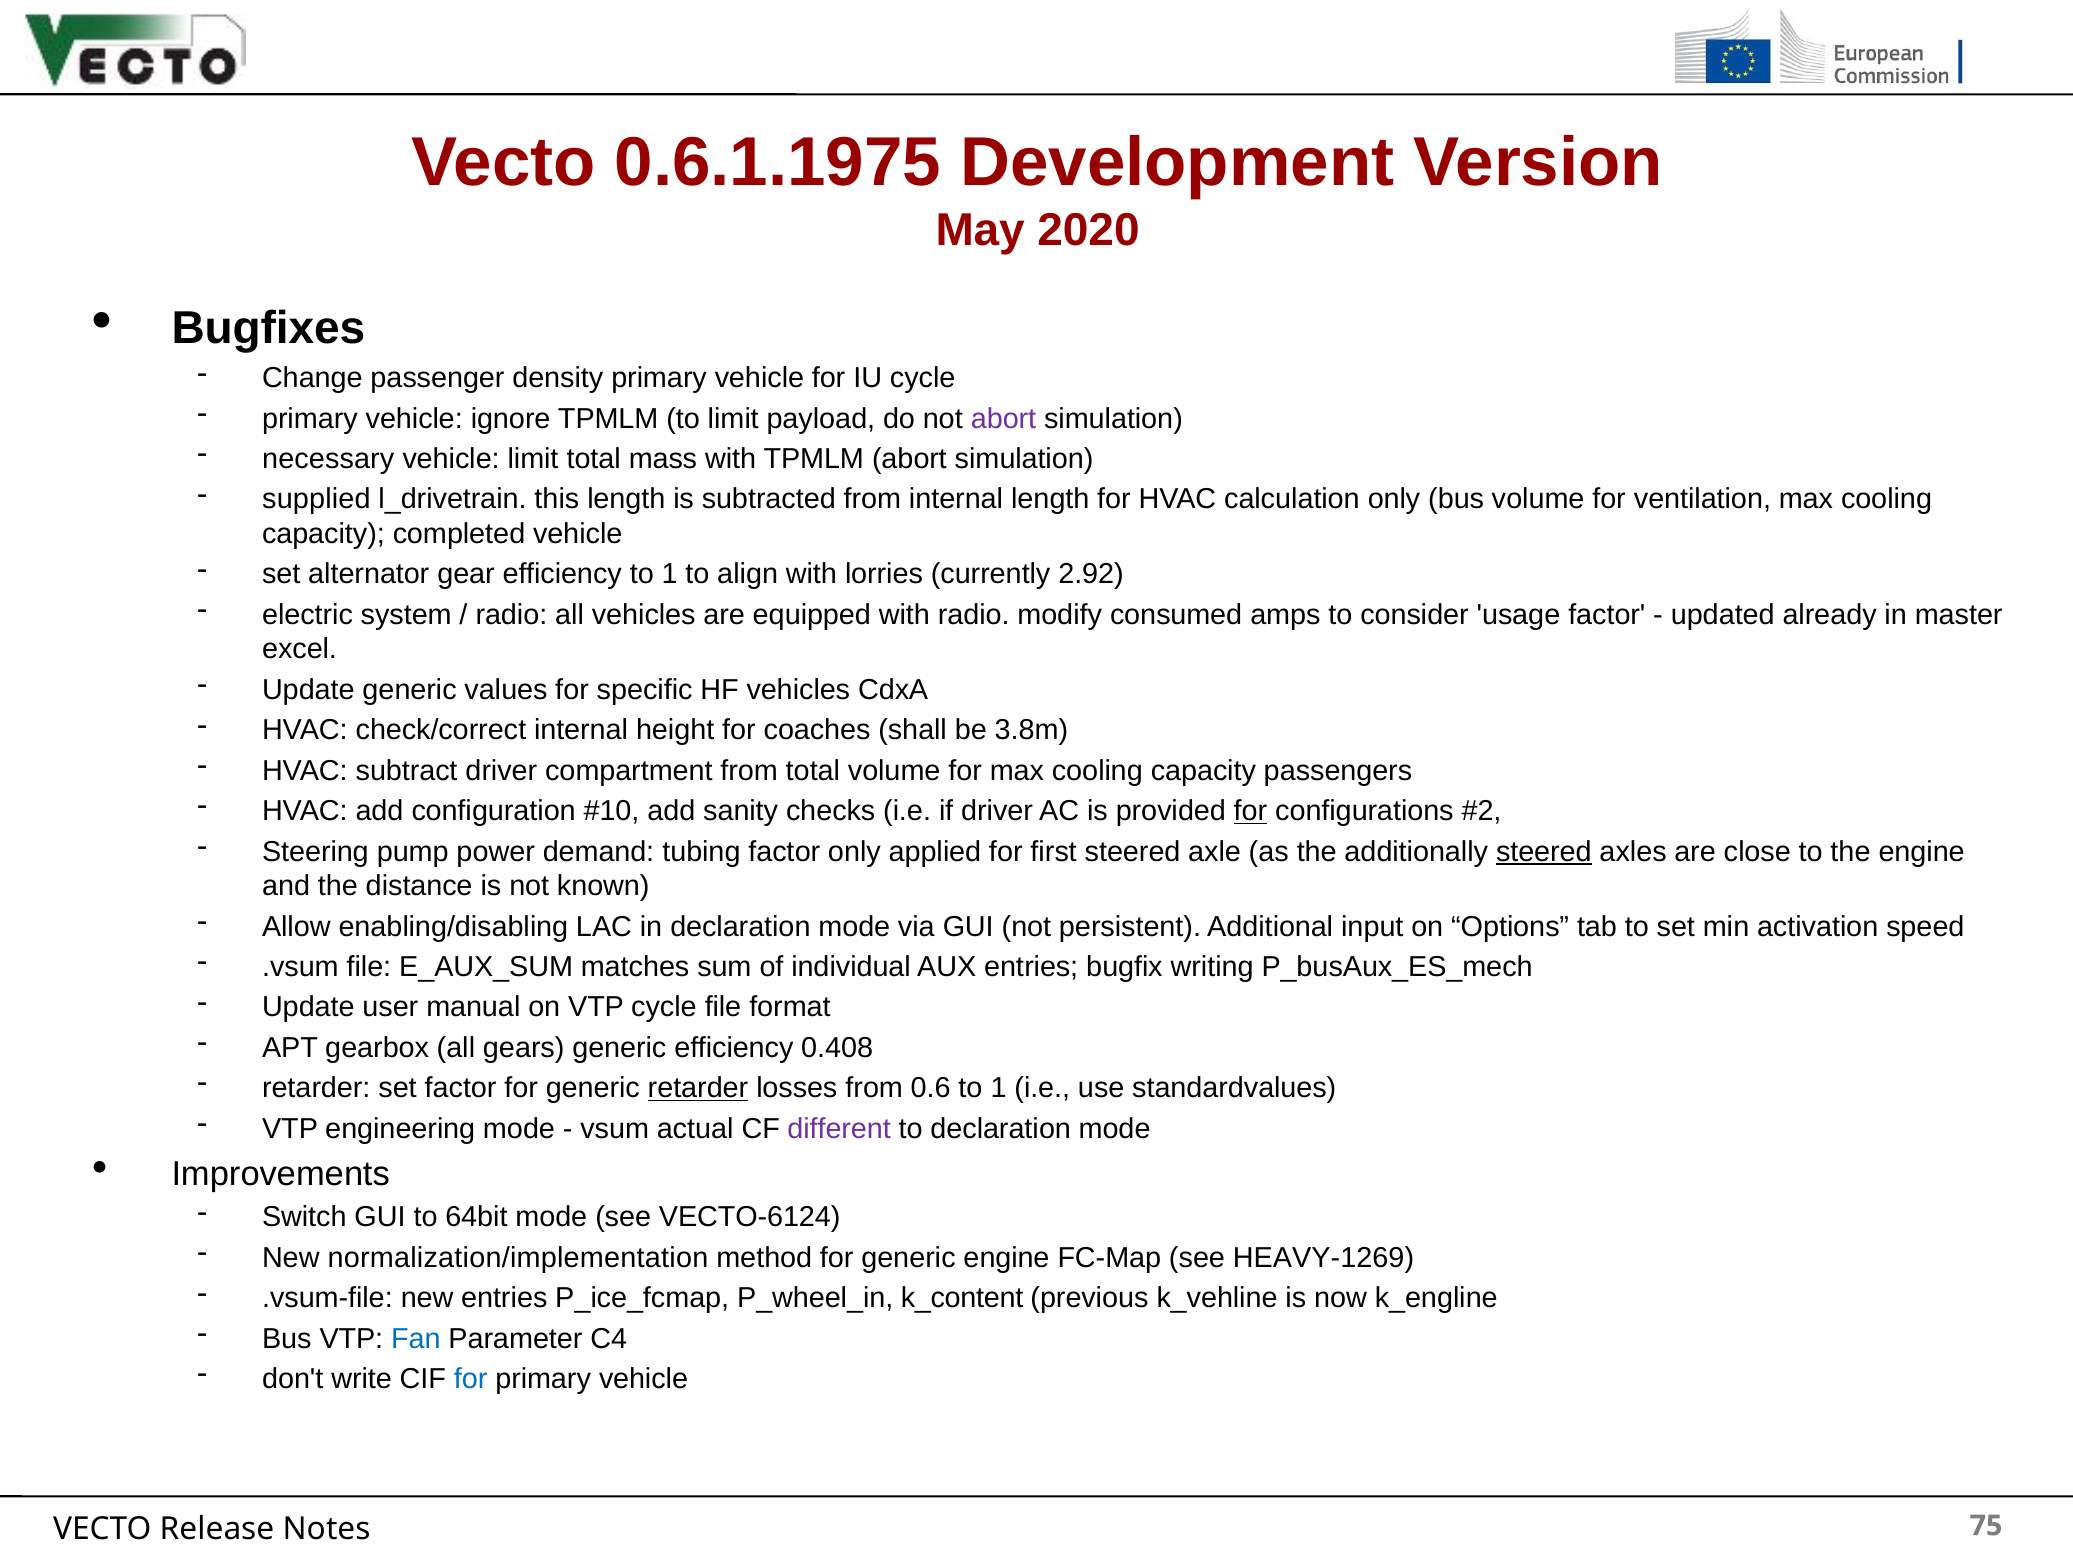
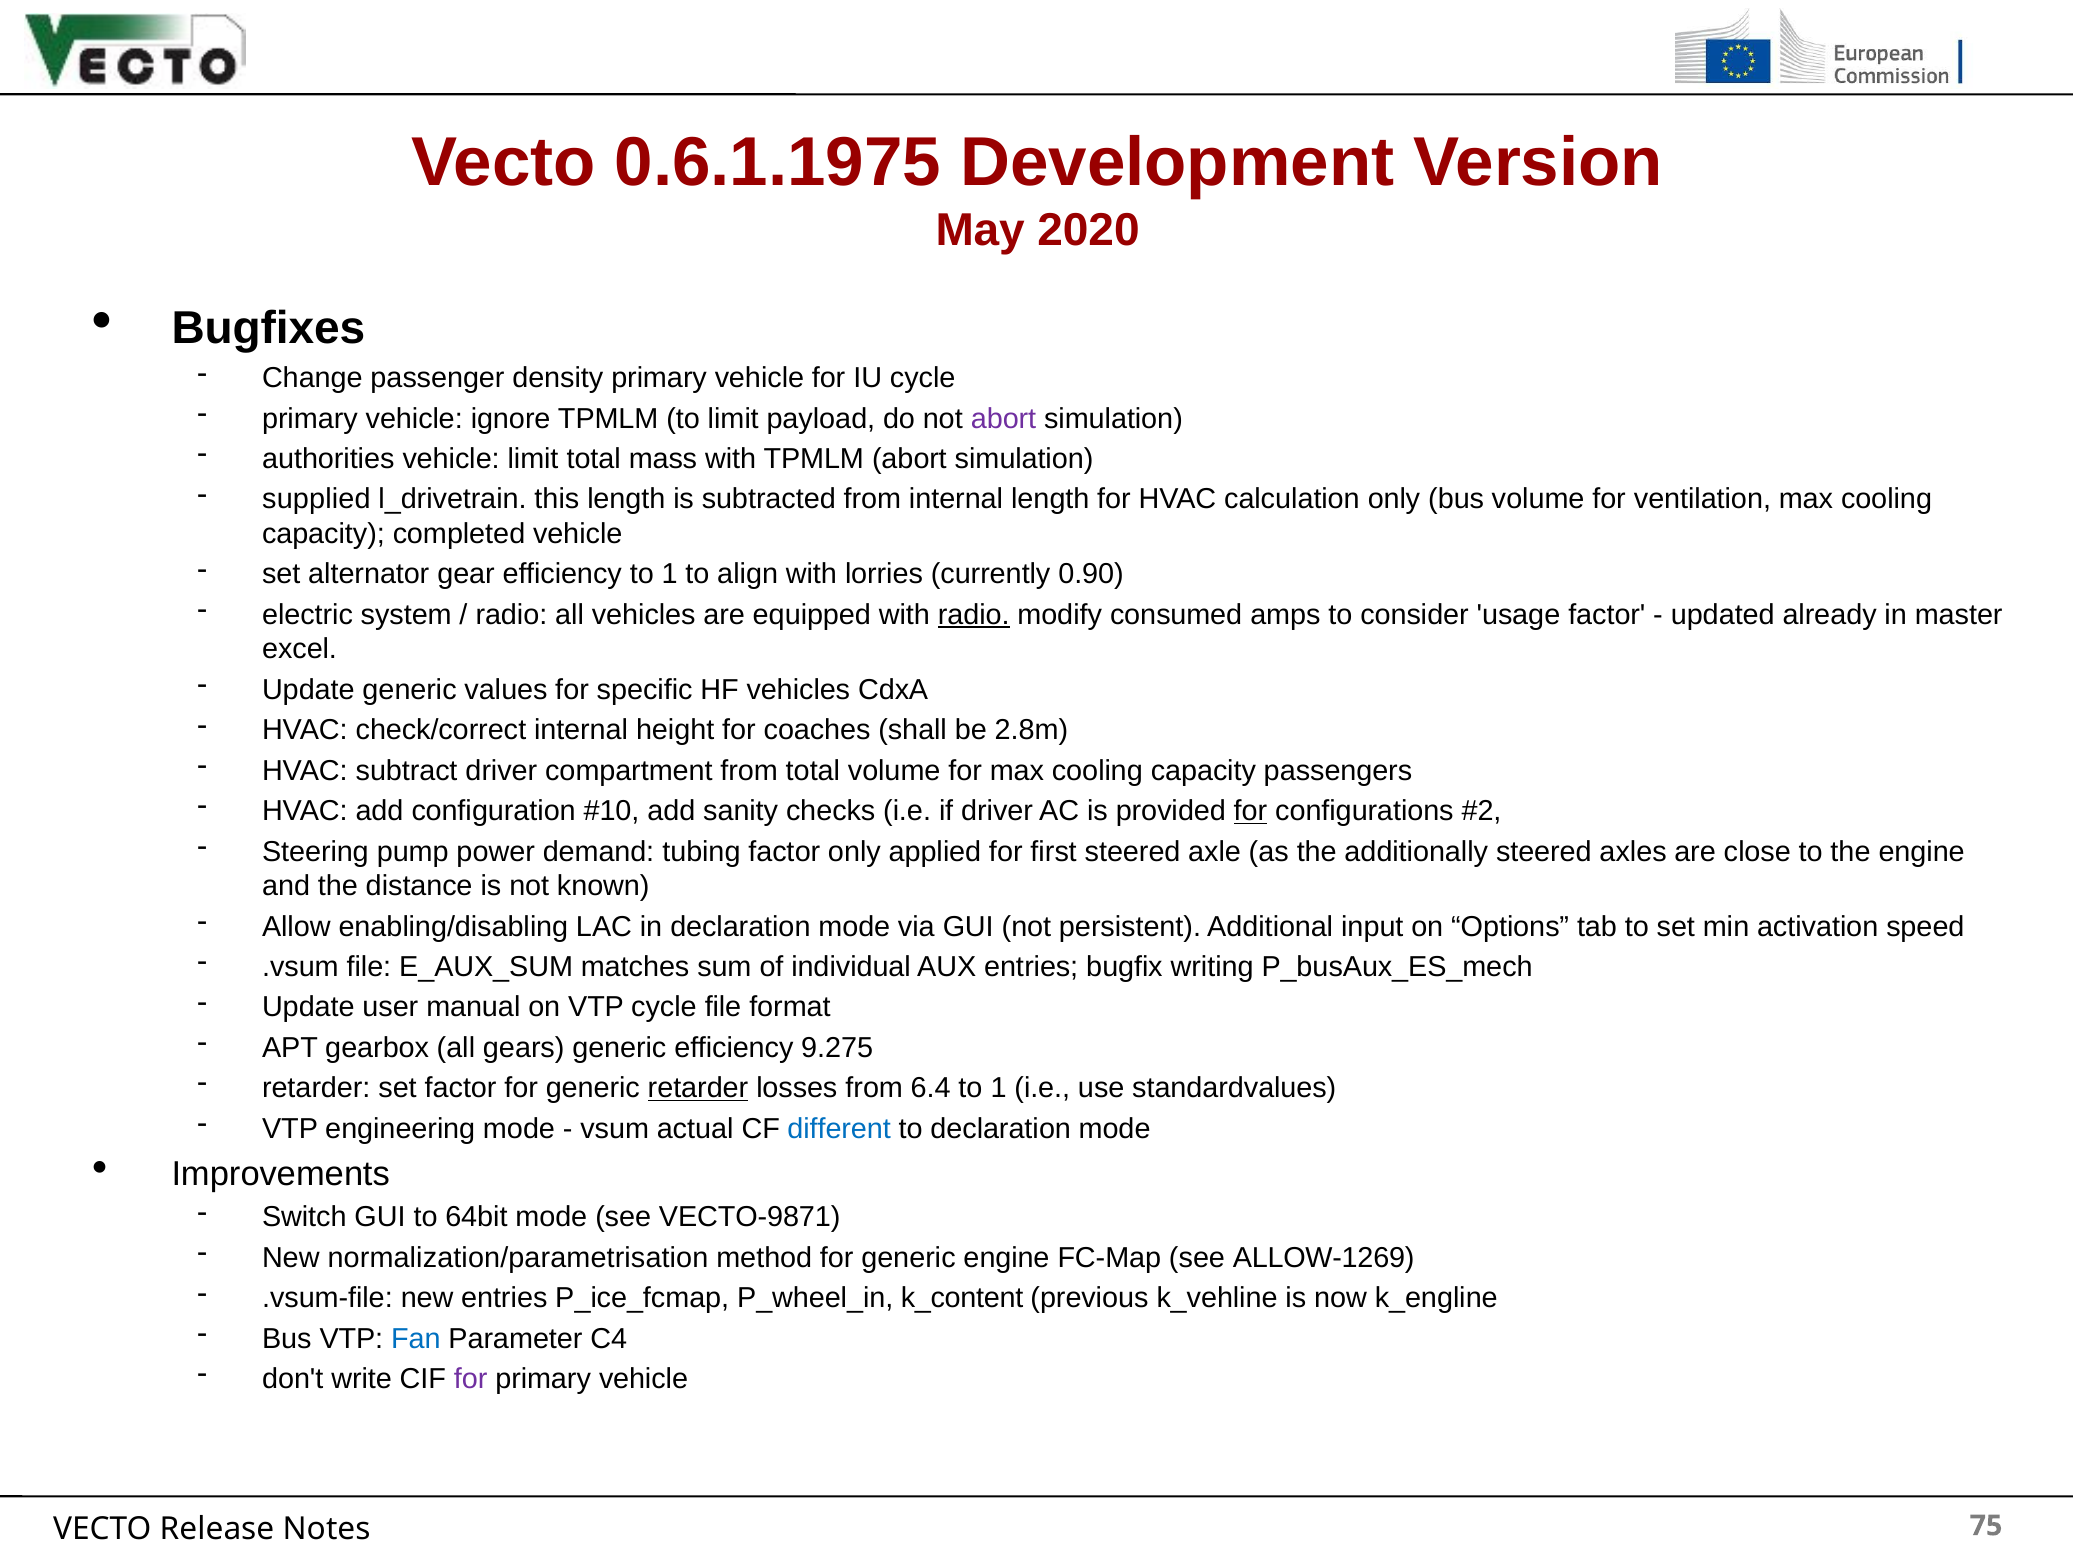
necessary: necessary -> authorities (328, 459)
2.92: 2.92 -> 0.90 (1091, 574)
radio underline: none -> present (974, 615)
3.8m: 3.8m -> 2.8m (1031, 730)
steered underline: present -> none (1544, 851)
0.408: 0.408 -> 9.275 (837, 1048)
0.6: 0.6 -> 6.4 (931, 1088)
different colour: purple -> blue (839, 1128)
VECTO-6124: VECTO-6124 -> VECTO-9871 (750, 1217)
normalization/implementation: normalization/implementation -> normalization/parametrisation (518, 1258)
HEAVY-1269: HEAVY-1269 -> ALLOW-1269 (1324, 1258)
for colour: blue -> purple (471, 1379)
